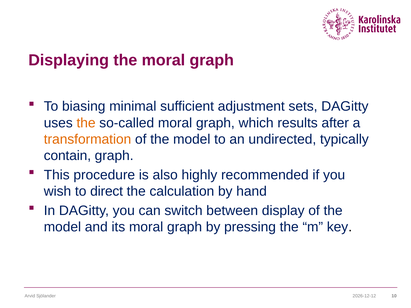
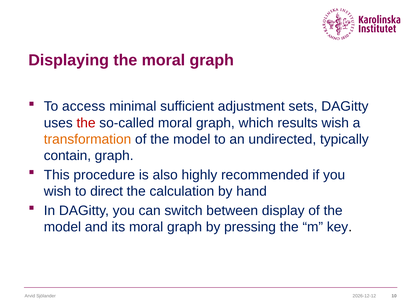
biasing: biasing -> access (84, 107)
the colour: orange -> red (86, 123)
results after: after -> wish (335, 123)
